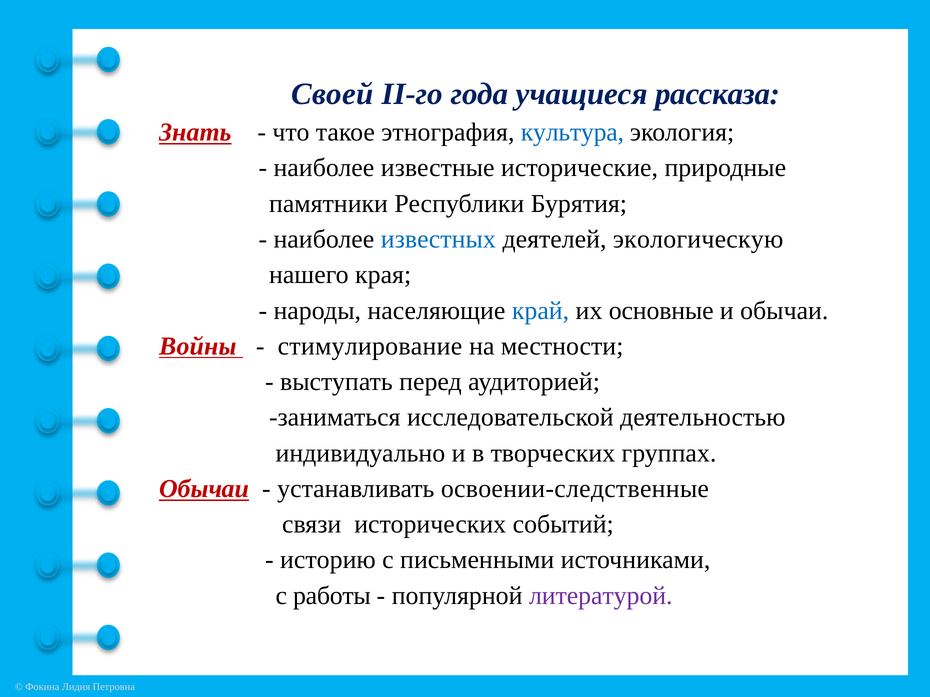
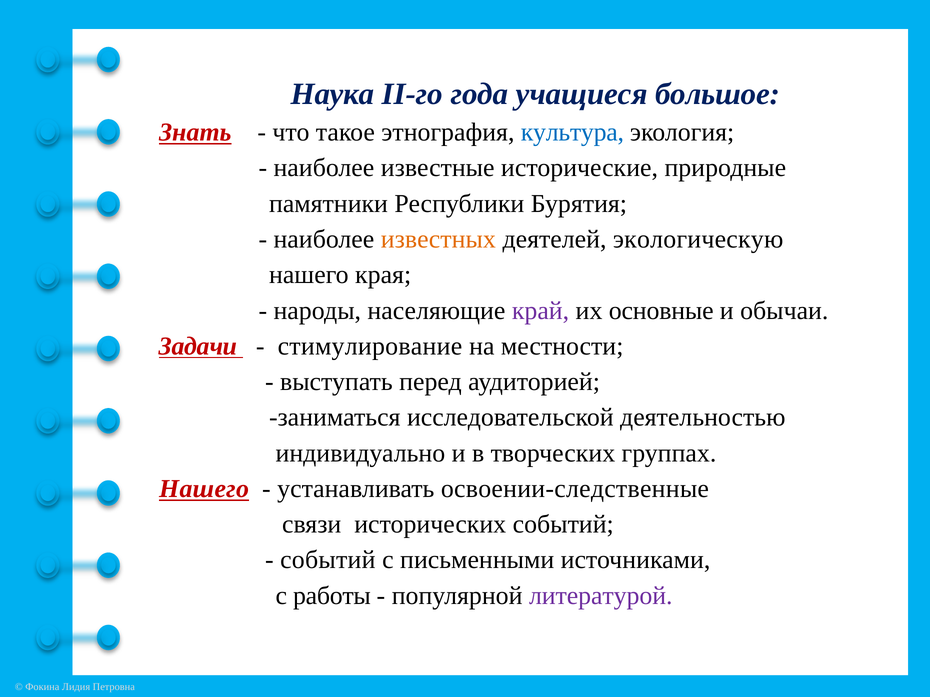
Своей: Своей -> Наука (333, 94)
рассказа: рассказа -> большое (718, 94)
известных colour: blue -> orange (438, 239)
край colour: blue -> purple (541, 311)
Войны: Войны -> Задачи (198, 346)
Обычаи: Обычаи -> Нашего (204, 489)
историю: историю -> событий (328, 560)
